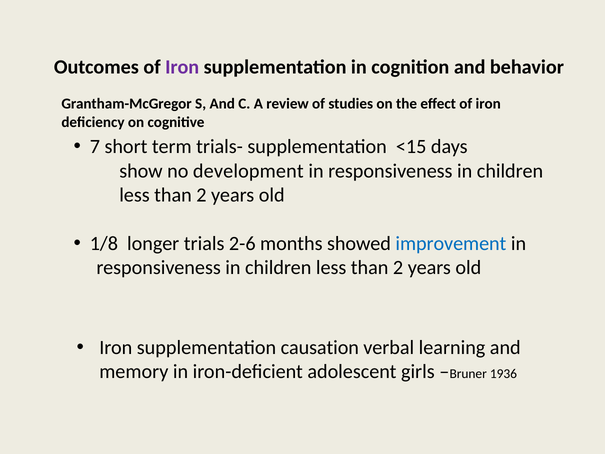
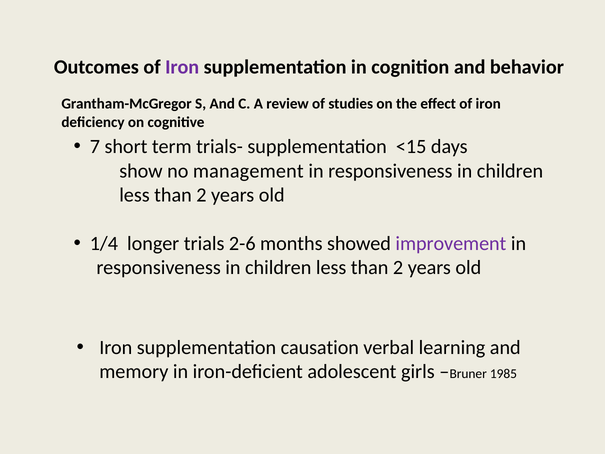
development: development -> management (248, 171)
1/8: 1/8 -> 1/4 (104, 243)
improvement colour: blue -> purple (451, 243)
1936: 1936 -> 1985 (503, 374)
